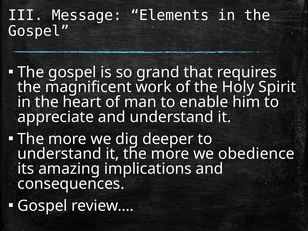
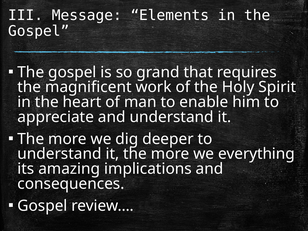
obedience: obedience -> everything (256, 154)
